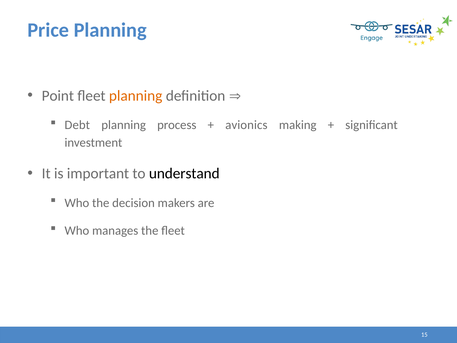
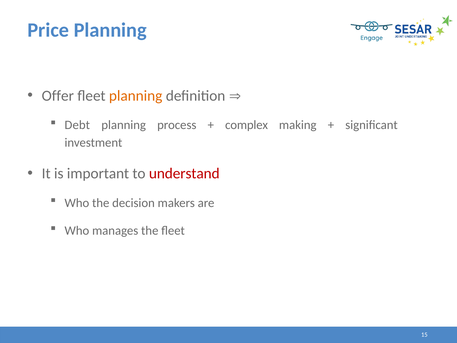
Point: Point -> Offer (58, 96)
avionics: avionics -> complex (247, 125)
understand colour: black -> red (184, 173)
